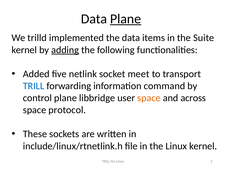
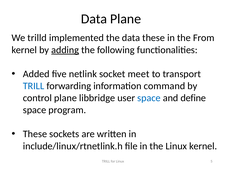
Plane underline: present -> none (126, 19)
data items: items -> these (154, 38)
Suite: Suite -> From (204, 38)
space colour: orange -> blue (149, 98)
across: across -> define (193, 98)
protocol: protocol -> program (67, 110)
